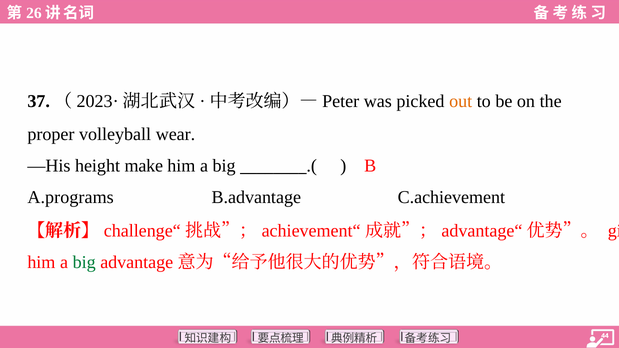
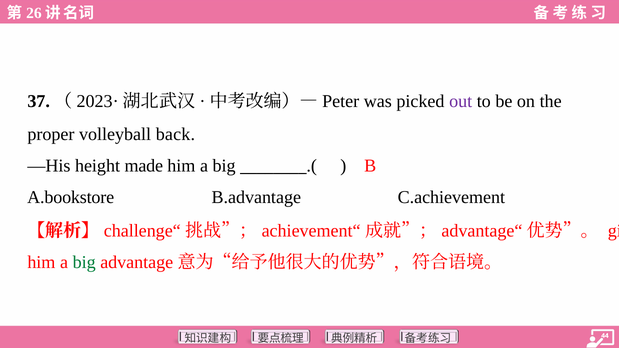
out colour: orange -> purple (461, 101)
wear: wear -> back (175, 134)
make: make -> made (144, 166)
A.programs: A.programs -> A.bookstore (71, 197)
